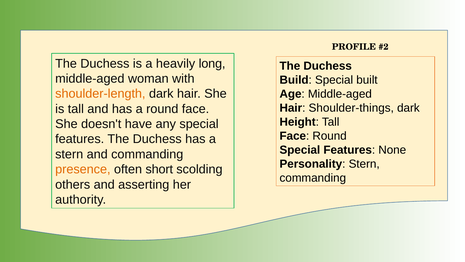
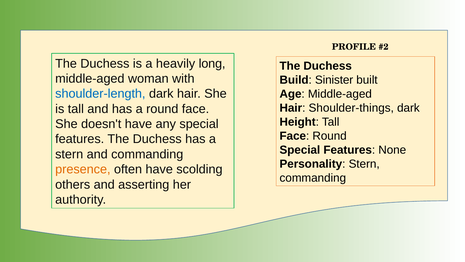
Build Special: Special -> Sinister (334, 80)
shoulder-length colour: orange -> blue (100, 94)
often short: short -> have (159, 169)
